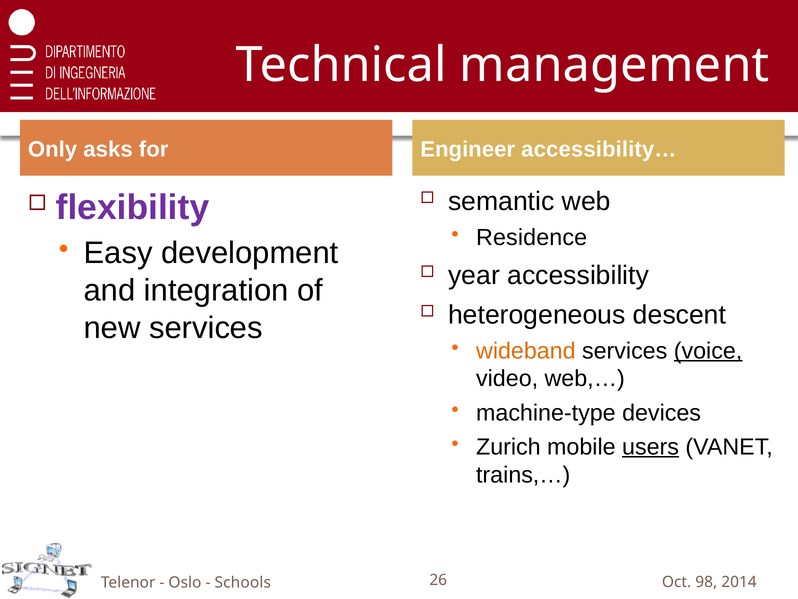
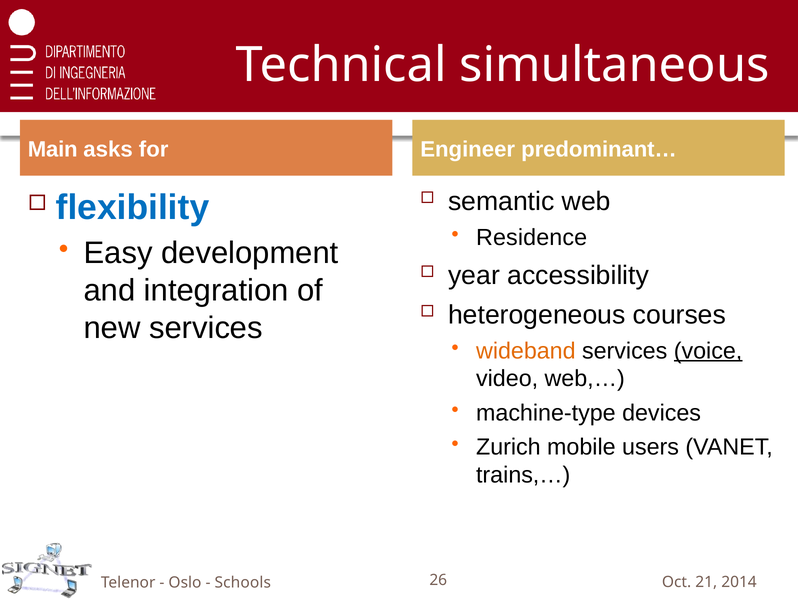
management: management -> simultaneous (614, 65)
Only: Only -> Main (53, 149)
accessibility…: accessibility… -> predominant… (599, 149)
flexibility colour: purple -> blue (133, 207)
descent: descent -> courses (679, 315)
users underline: present -> none (651, 447)
98: 98 -> 21 (706, 582)
